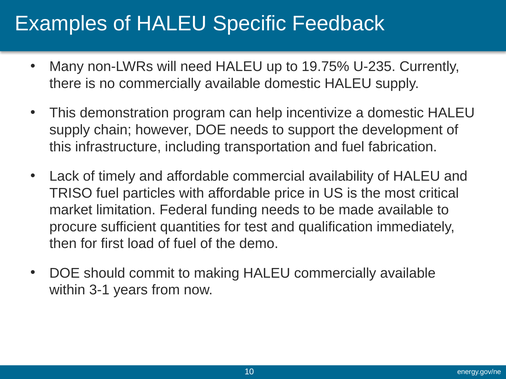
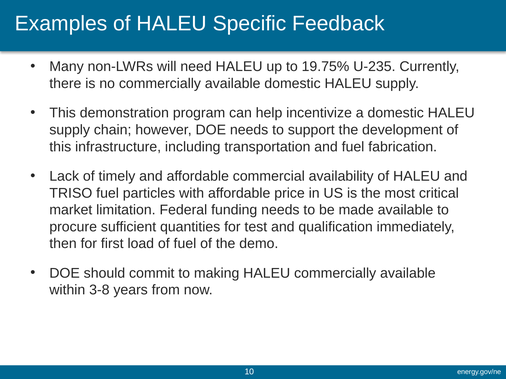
3-1: 3-1 -> 3-8 (99, 290)
